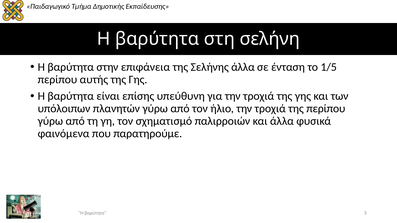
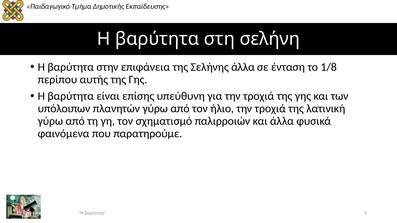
1/5: 1/5 -> 1/8 (329, 67)
της περίπου: περίπου -> λατινική (326, 109)
